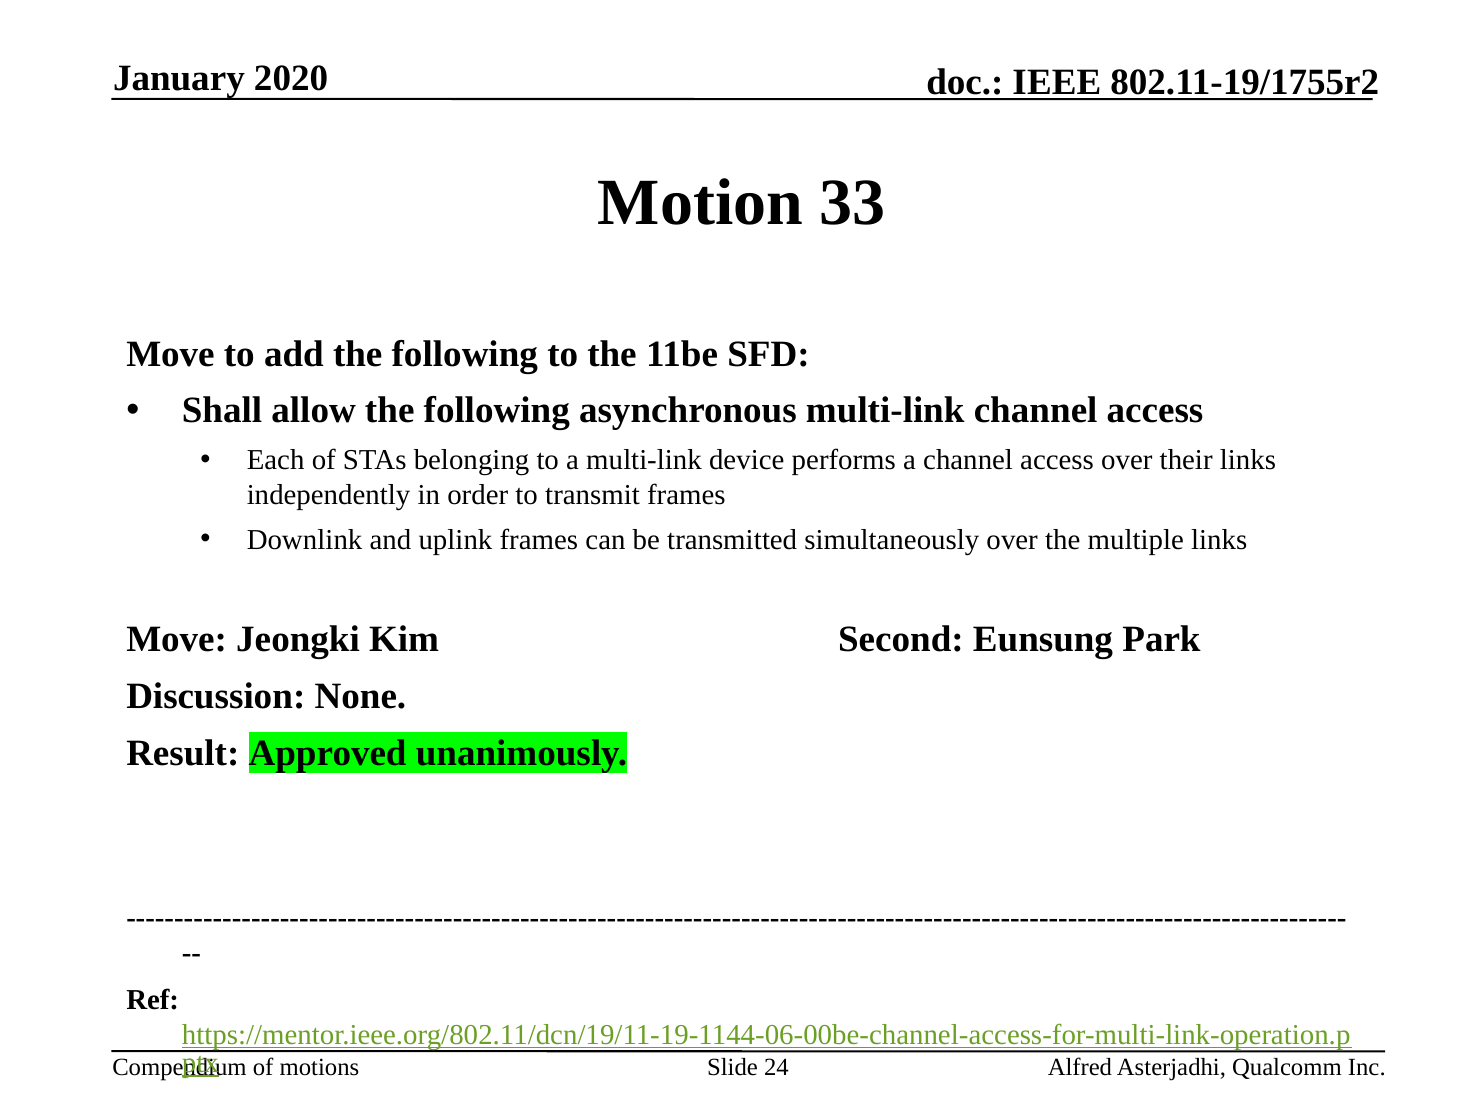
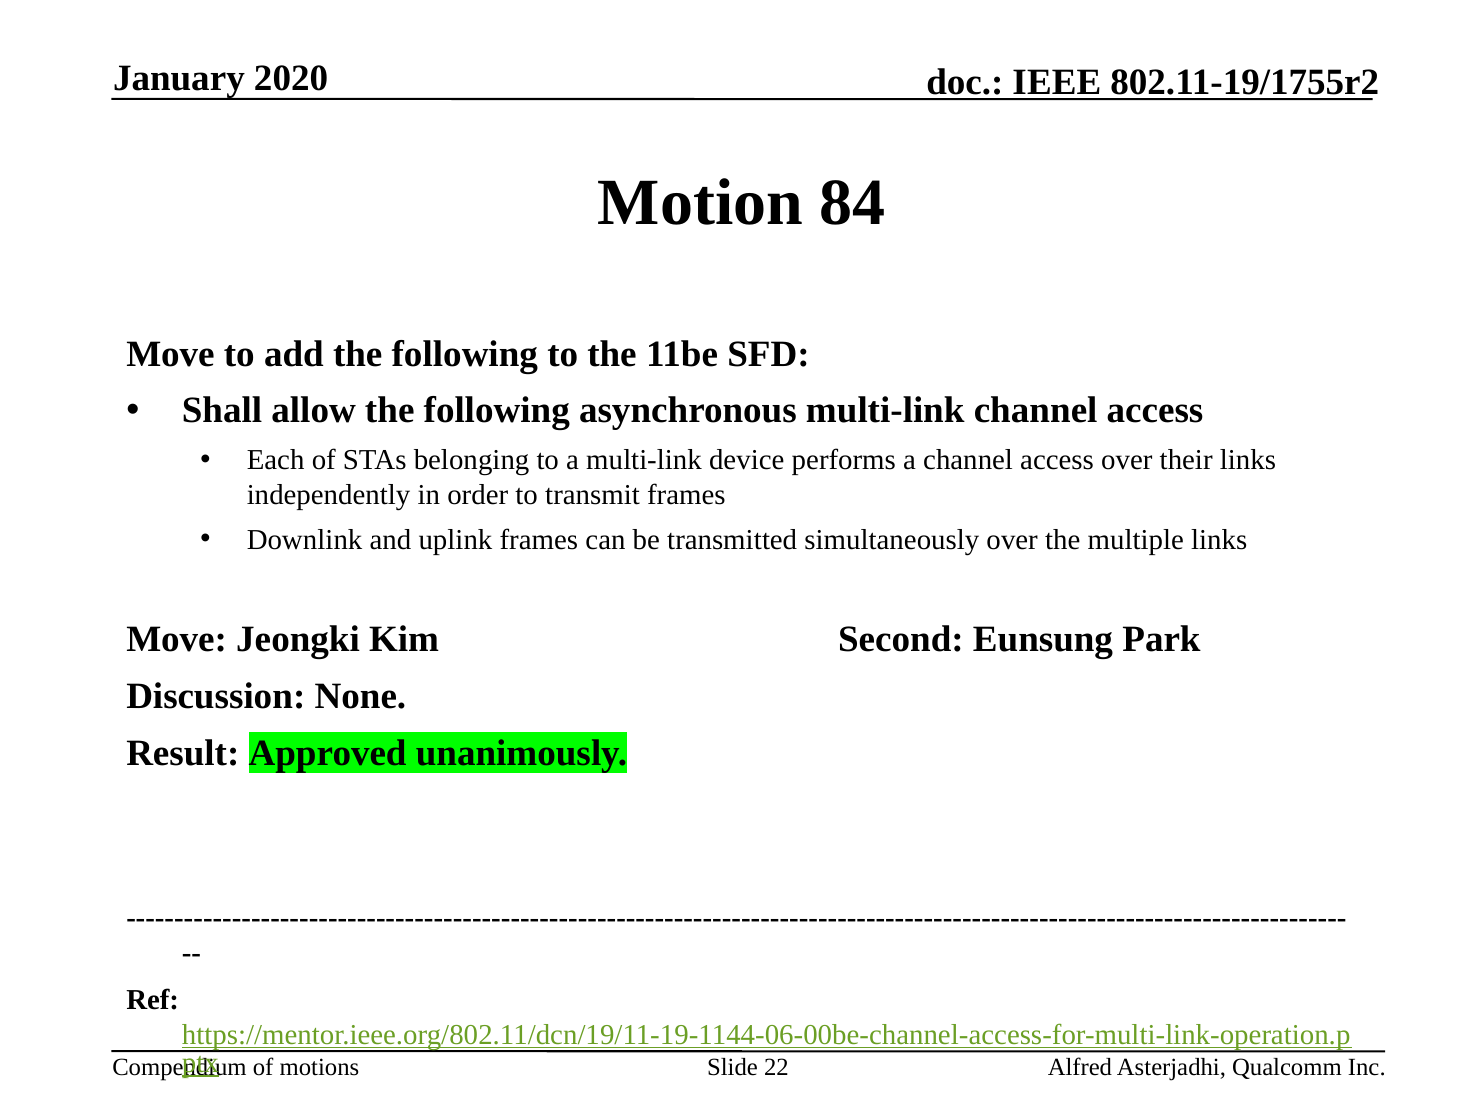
33: 33 -> 84 (852, 202)
24: 24 -> 22 (776, 1067)
